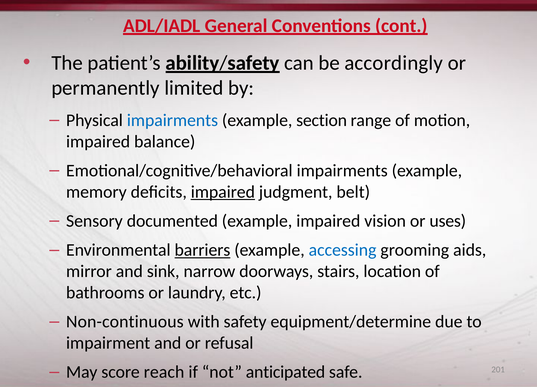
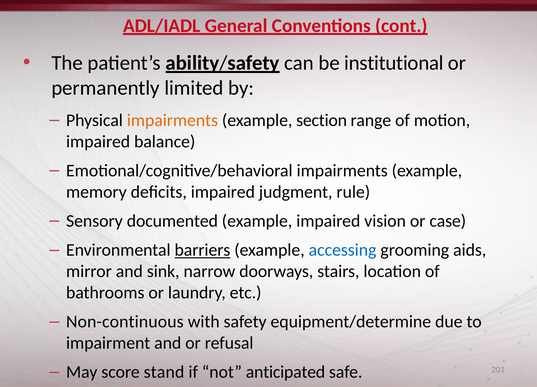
accordingly: accordingly -> institutional (394, 63)
impairments colour: blue -> orange (172, 120)
impaired underline: present -> none (223, 192)
belt: belt -> rule (353, 192)
uses: uses -> case (448, 221)
reach: reach -> stand (164, 372)
